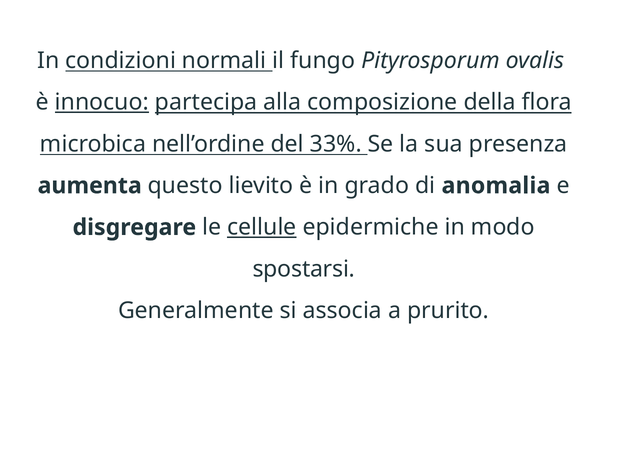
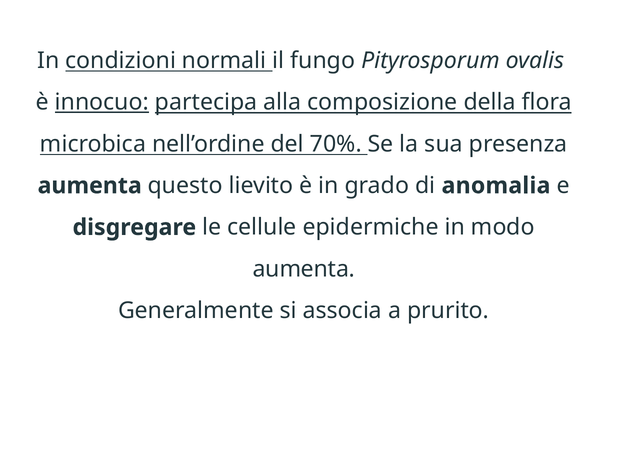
33%: 33% -> 70% (336, 144)
cellule underline: present -> none (262, 227)
spostarsi: spostarsi -> aumenta (304, 269)
